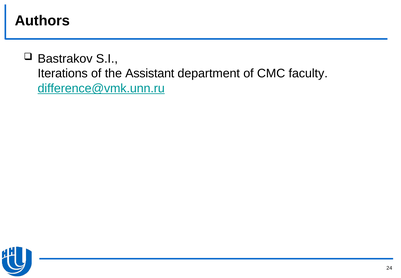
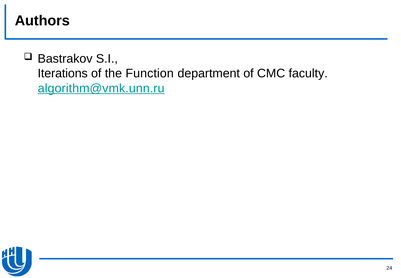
Assistant: Assistant -> Function (150, 73)
difference@vmk.unn.ru: difference@vmk.unn.ru -> algorithm@vmk.unn.ru (101, 88)
